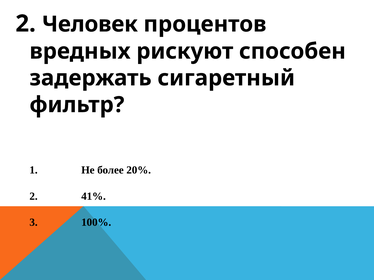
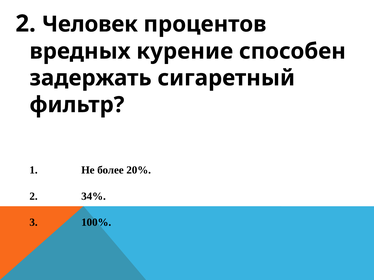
рискуют: рискуют -> курение (185, 51)
41%: 41% -> 34% (94, 197)
